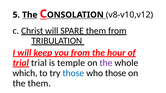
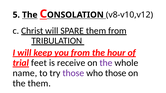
trial: trial -> feet (39, 63)
temple: temple -> receive (71, 63)
which: which -> name (25, 73)
those colour: blue -> purple (73, 73)
